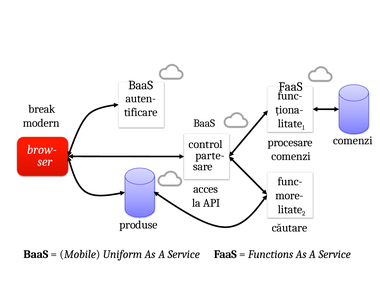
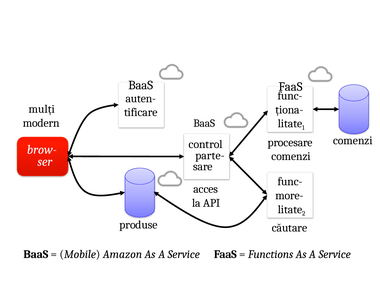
break: break -> mulți (42, 109)
Uniform: Uniform -> Amazon (122, 254)
